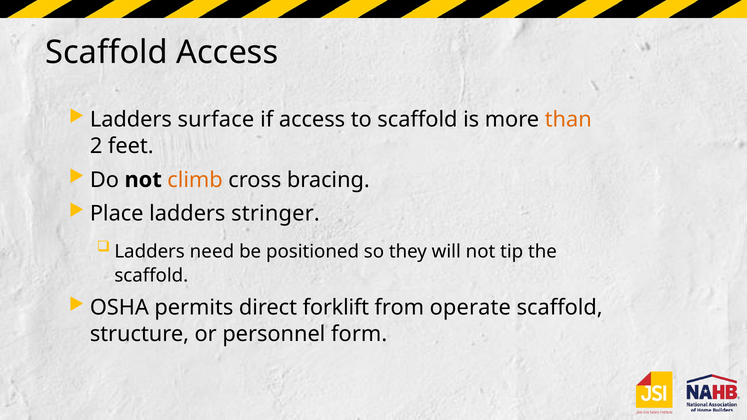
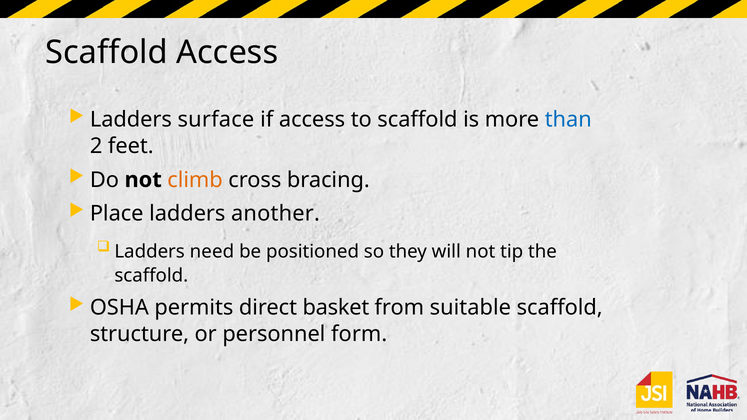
than colour: orange -> blue (568, 120)
stringer: stringer -> another (275, 214)
forklift: forklift -> basket (336, 308)
operate: operate -> suitable (470, 308)
